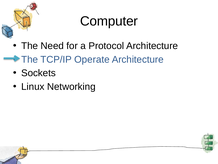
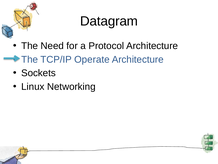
Computer: Computer -> Datagram (109, 21)
